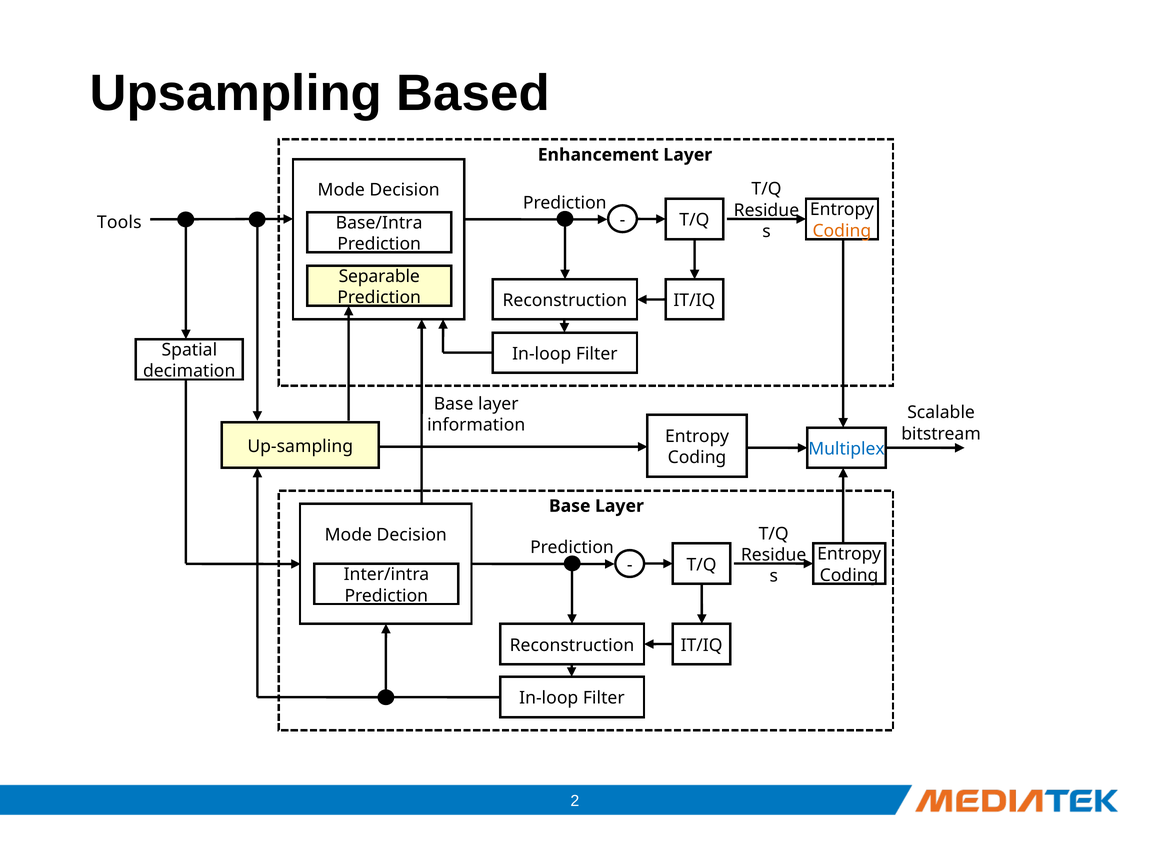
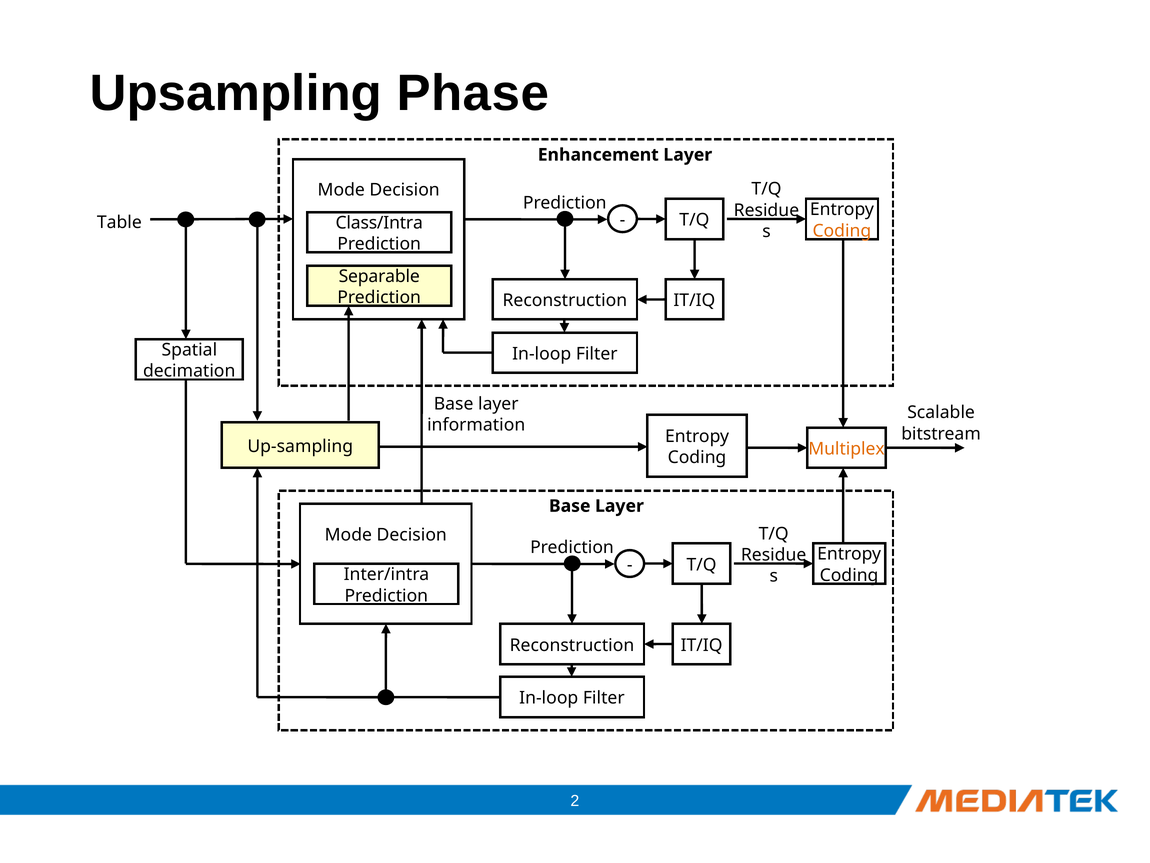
Based: Based -> Phase (473, 93)
Tools: Tools -> Table (119, 222)
Base/Intra: Base/Intra -> Class/Intra (379, 223)
Multiplex colour: blue -> orange (847, 449)
